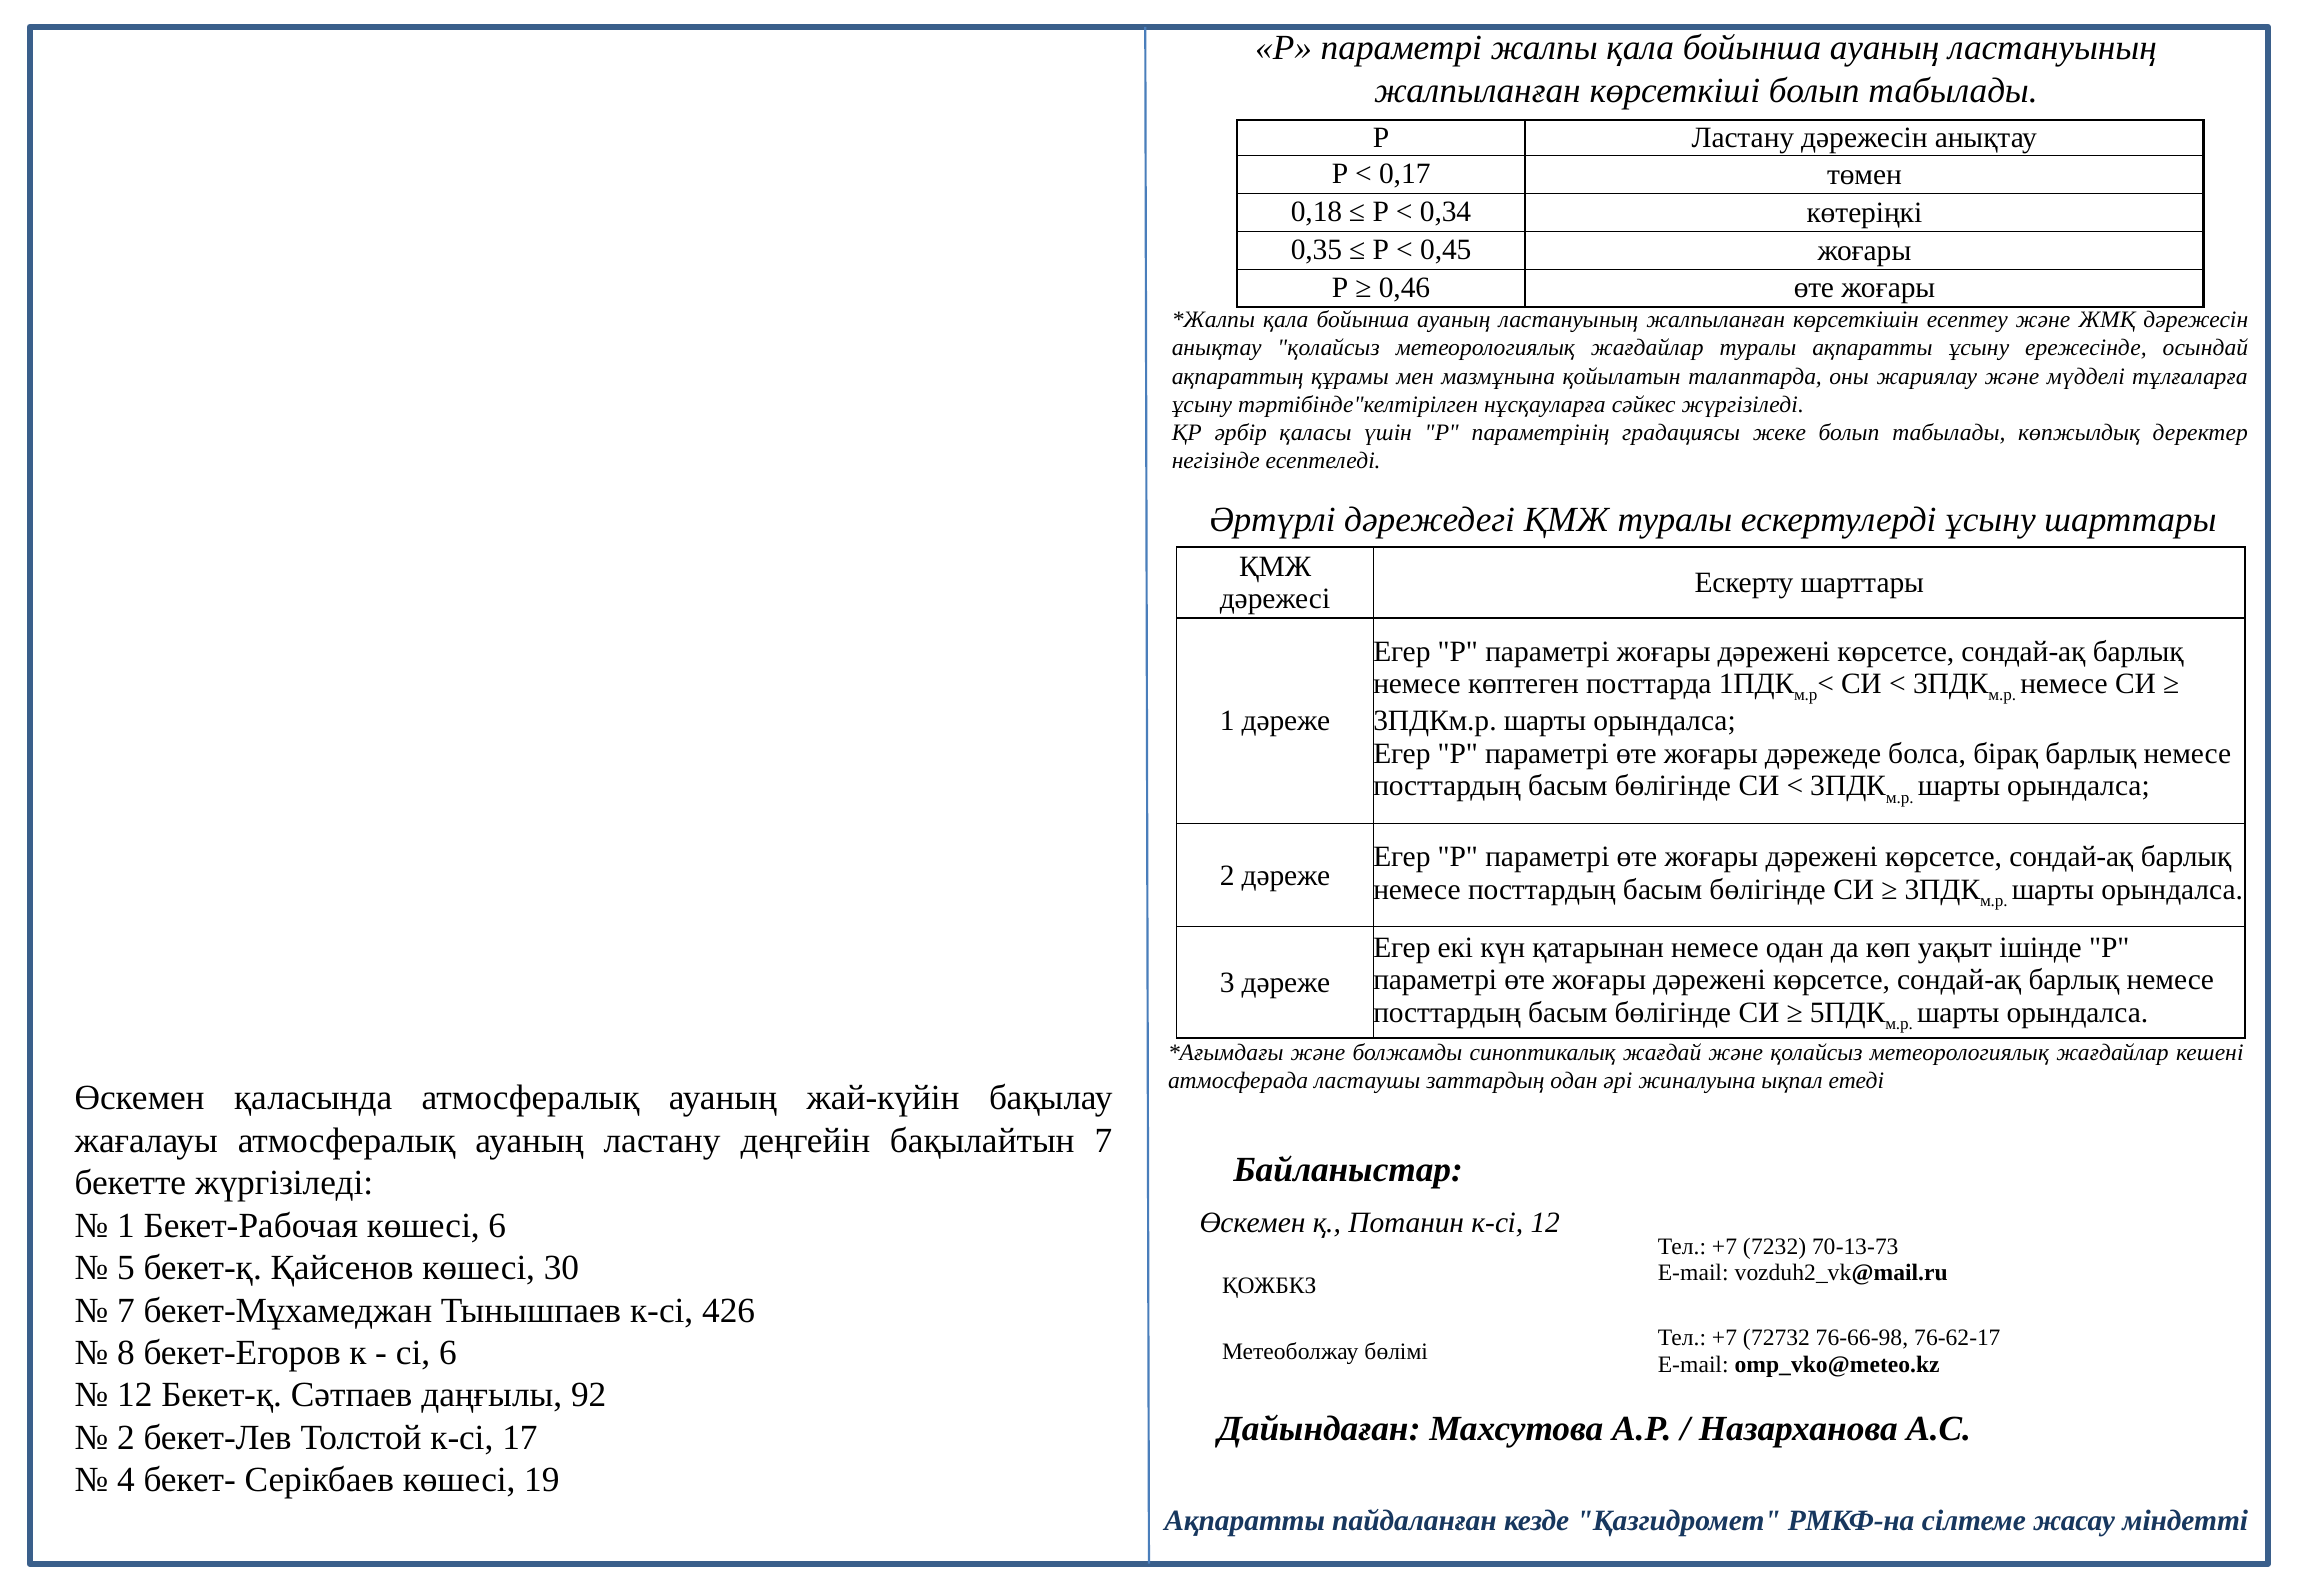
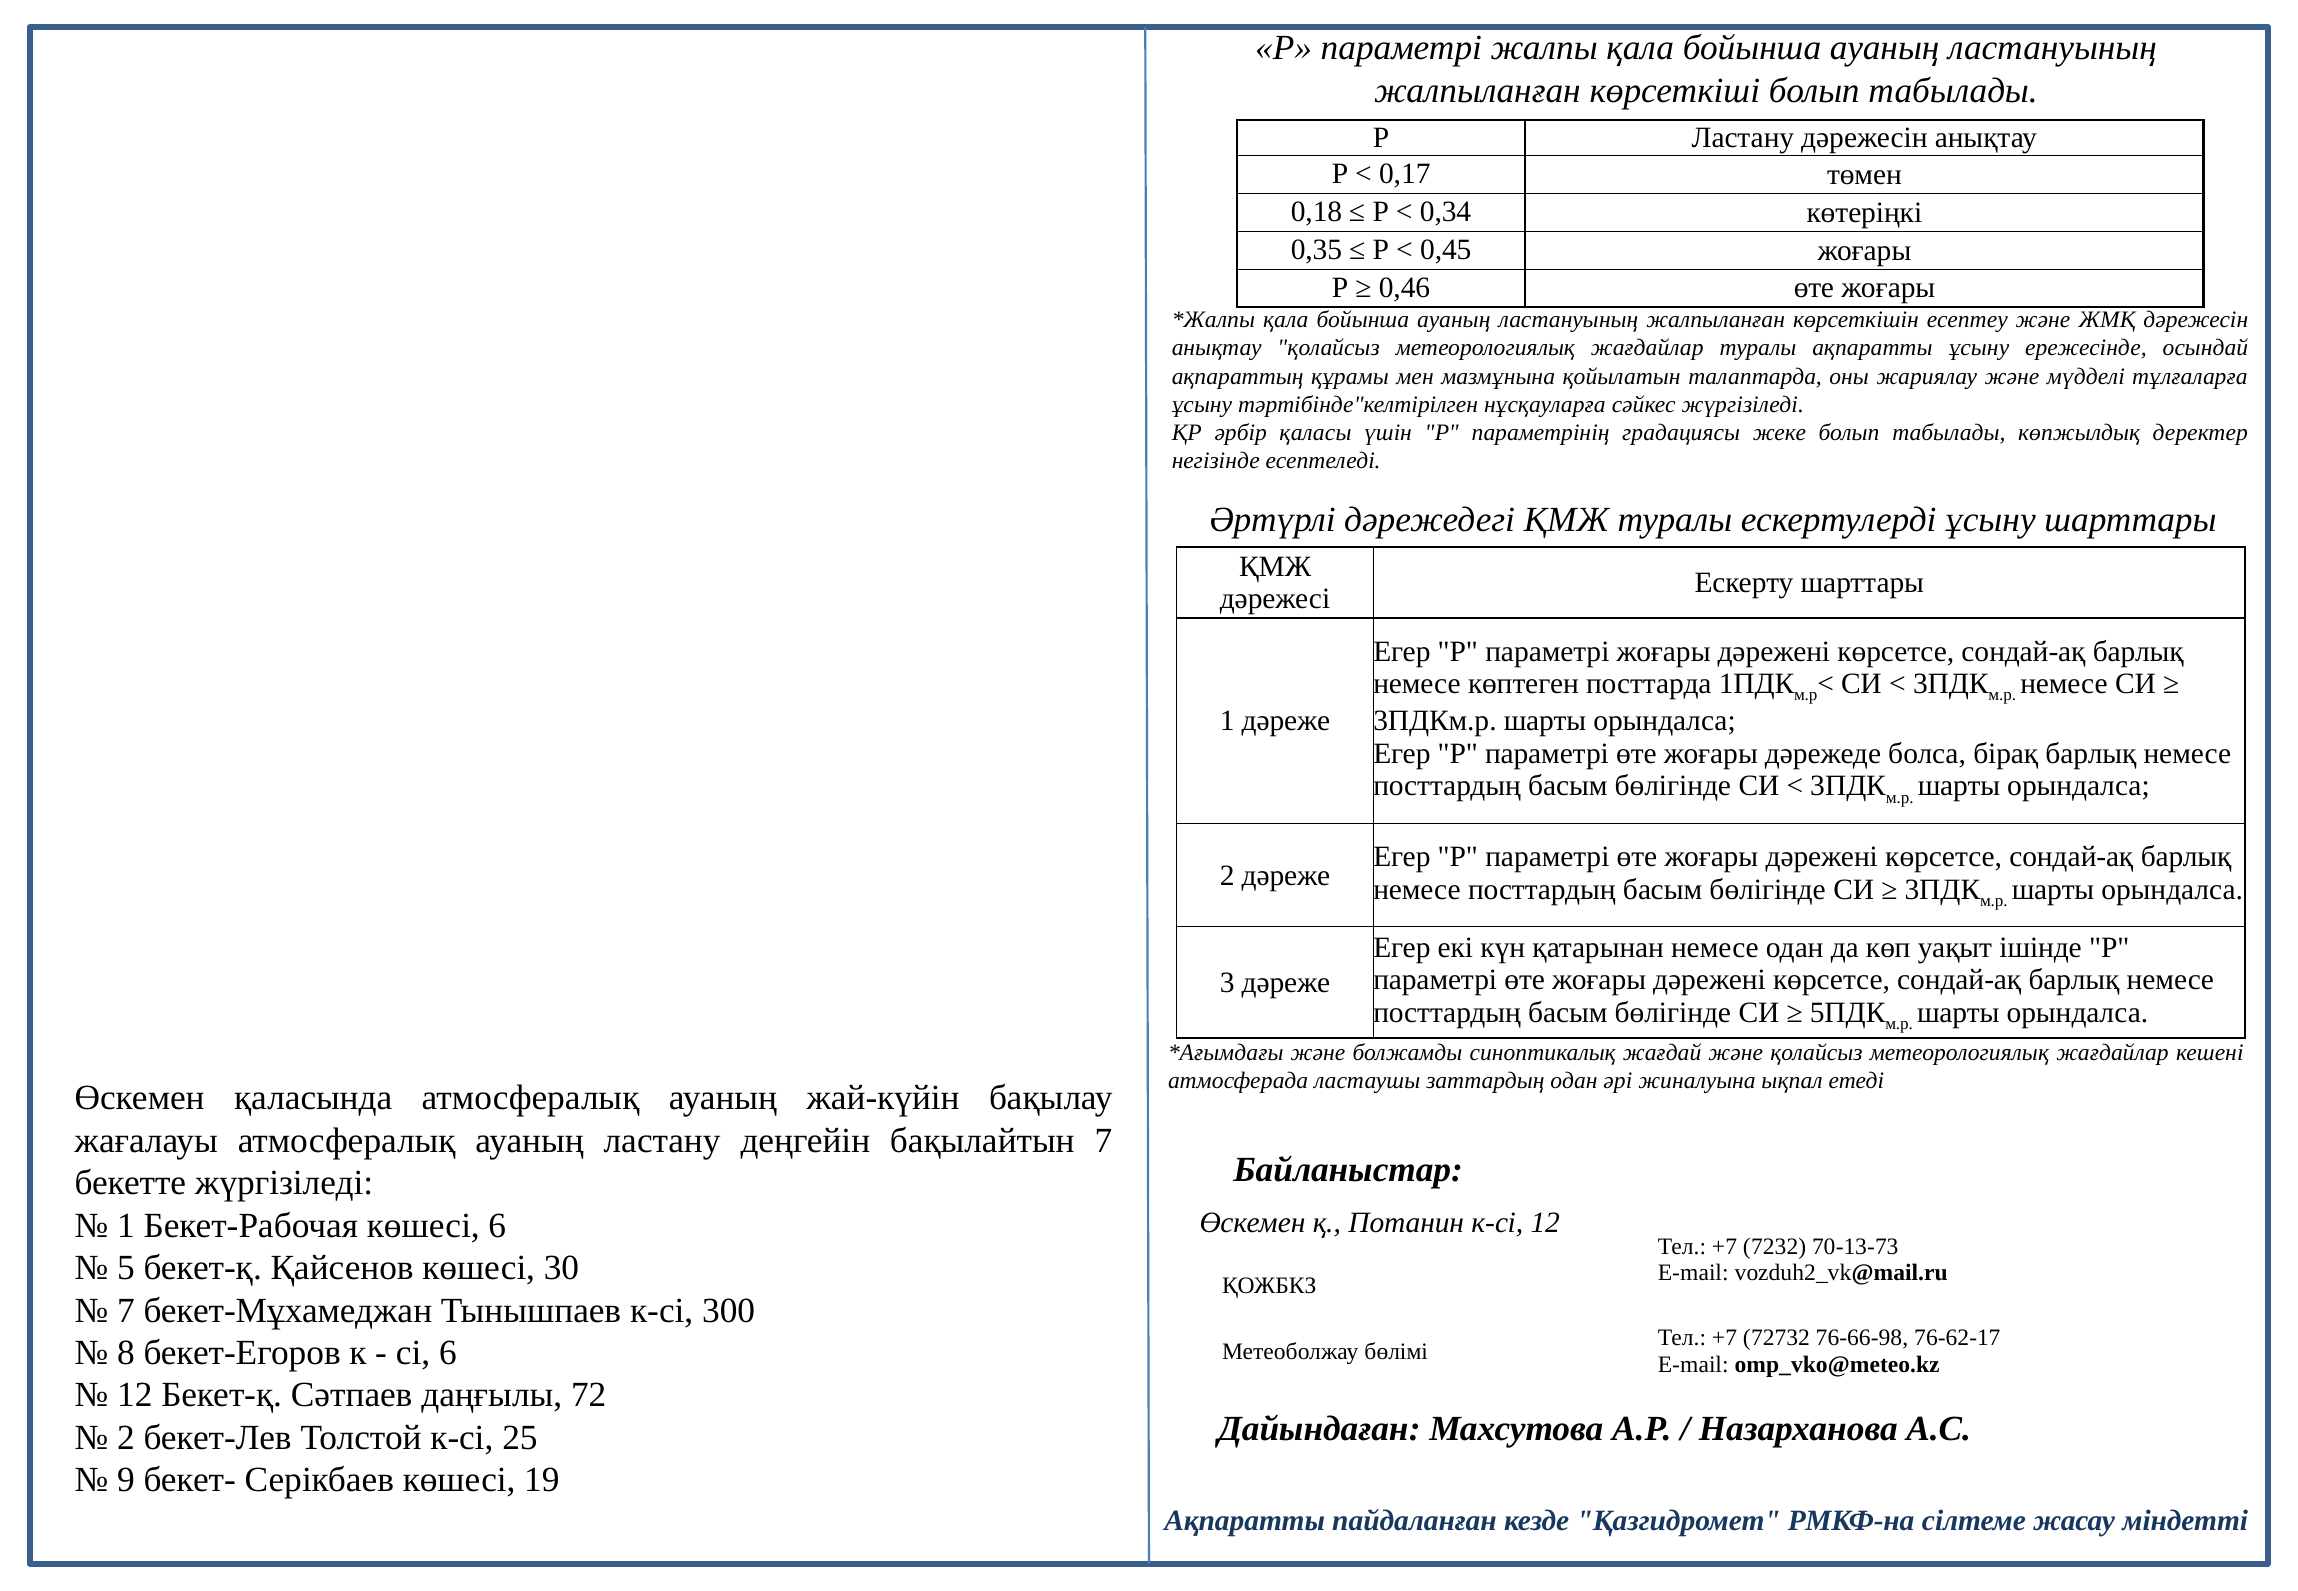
426: 426 -> 300 (729, 1310)
92: 92 -> 72 (589, 1395)
17: 17 -> 25 (520, 1438)
4: 4 -> 9 (126, 1480)
